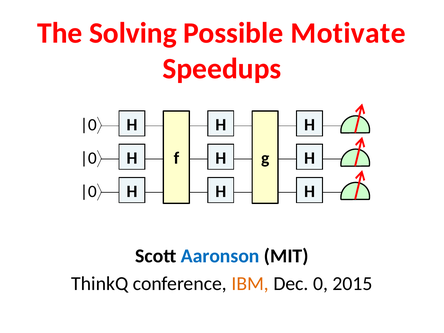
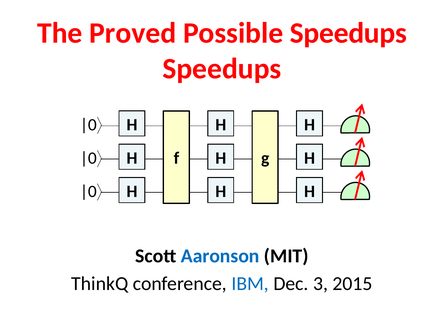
Solving: Solving -> Proved (133, 33)
Possible Motivate: Motivate -> Speedups (348, 33)
IBM colour: orange -> blue (250, 284)
0: 0 -> 3 (321, 284)
